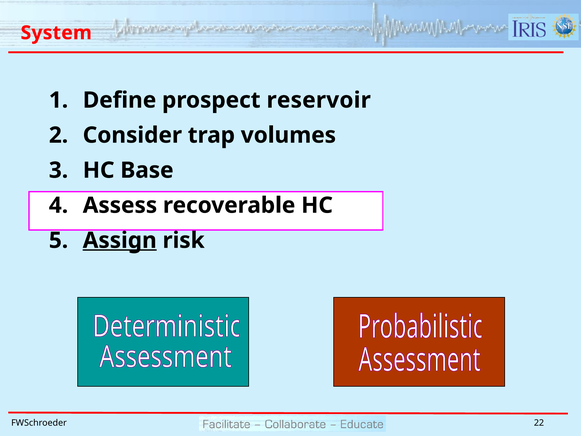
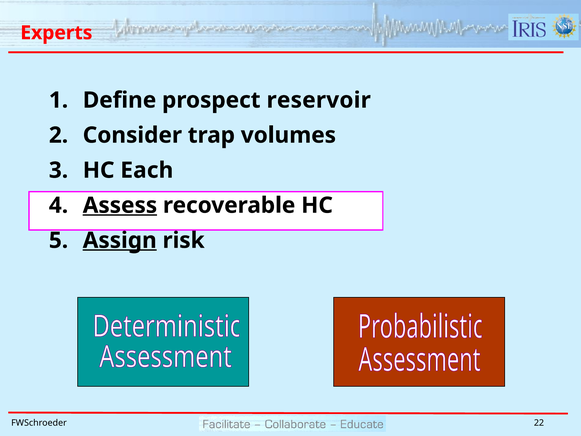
System: System -> Experts (56, 33)
Base: Base -> Each (147, 170)
Assess underline: none -> present (120, 205)
